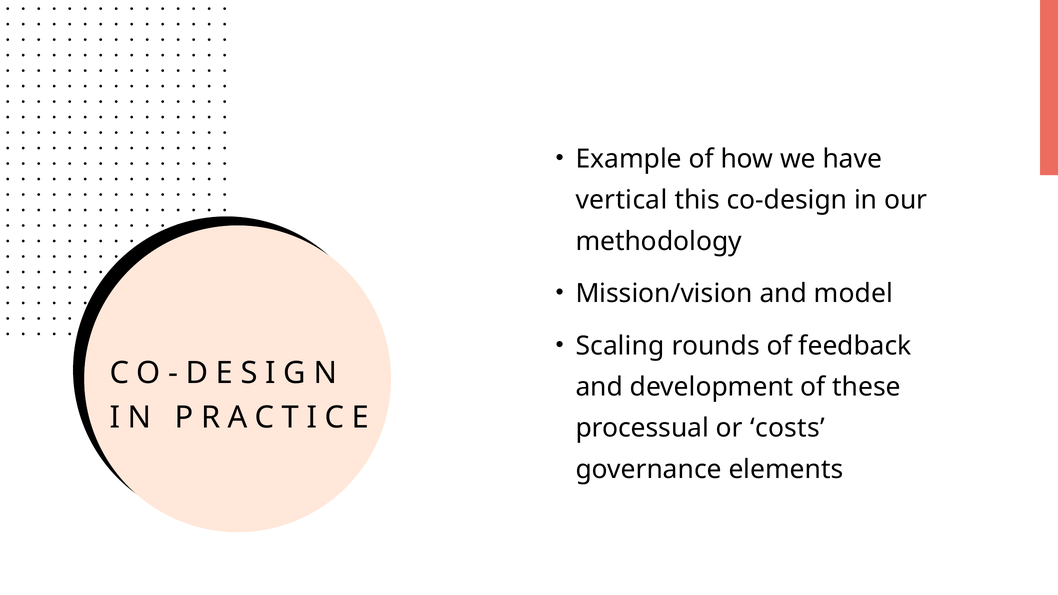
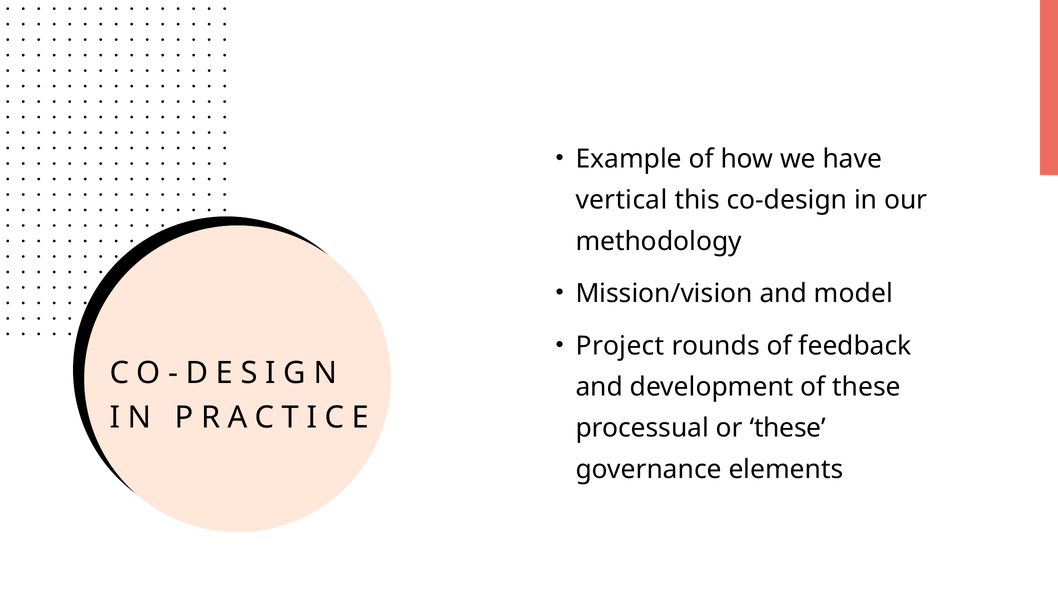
Scaling: Scaling -> Project (620, 346)
or costs: costs -> these (788, 428)
